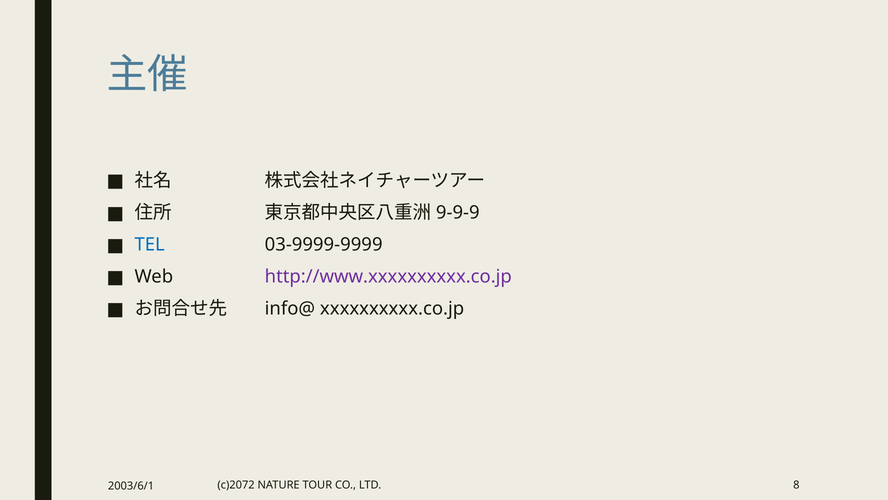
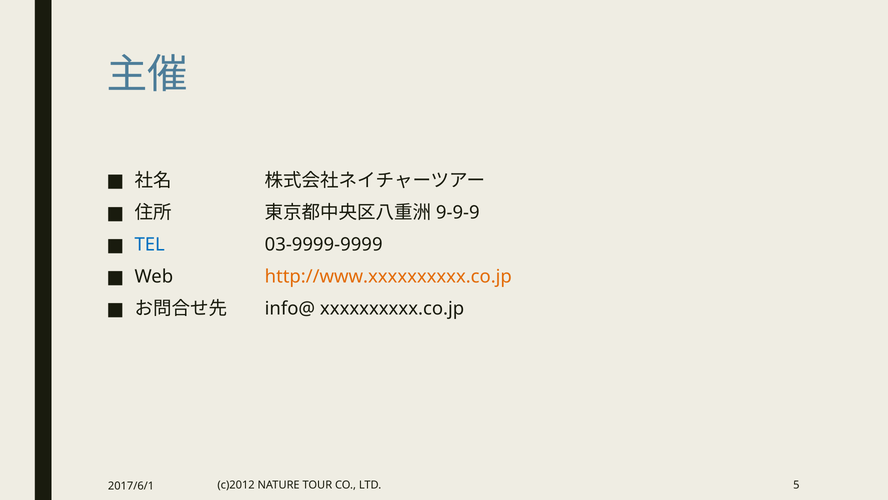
http://www.xxxxxxxxxx.co.jp colour: purple -> orange (388, 276)
c)2072: c)2072 -> c)2012 (236, 485)
8: 8 -> 5 (796, 485)
2003/6/1: 2003/6/1 -> 2017/6/1 (131, 486)
